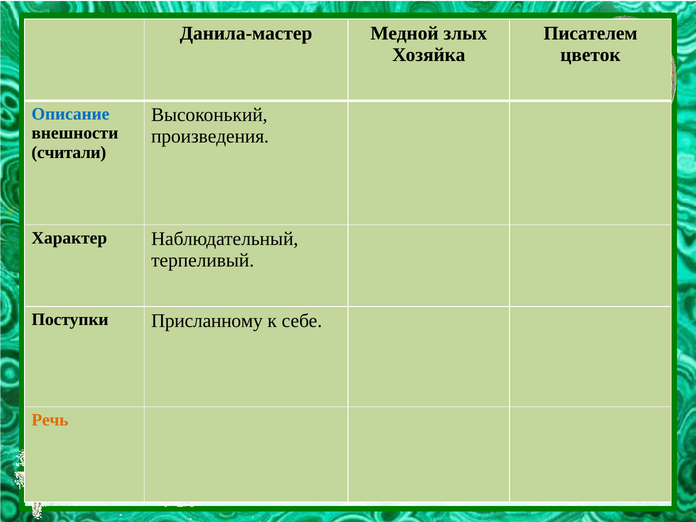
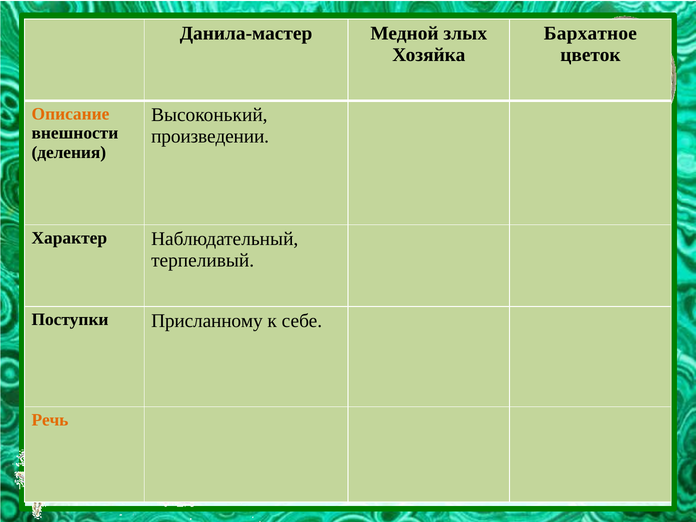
Писателем: Писателем -> Бархатное (590, 33)
Описание colour: blue -> orange (71, 114)
произведения: произведения -> произведении (210, 136)
считали: считали -> деления (69, 152)
